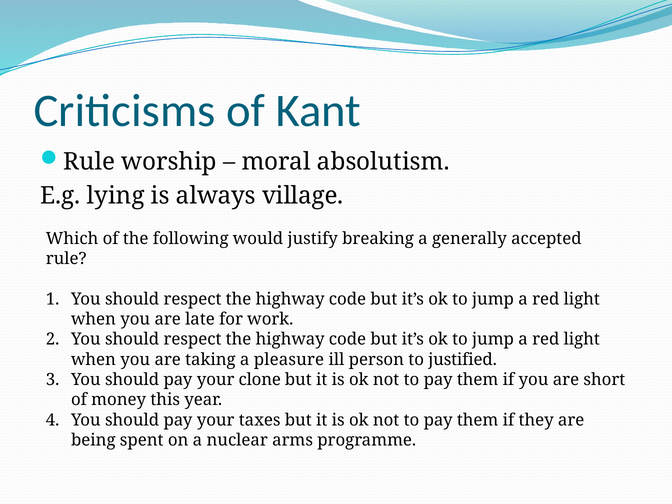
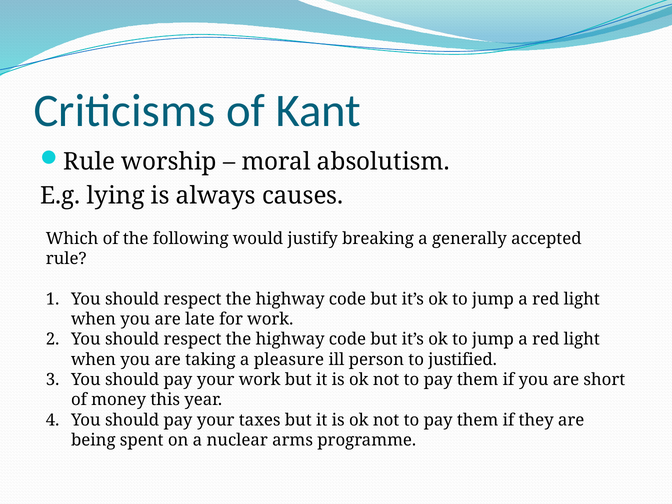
village: village -> causes (303, 196)
your clone: clone -> work (260, 380)
